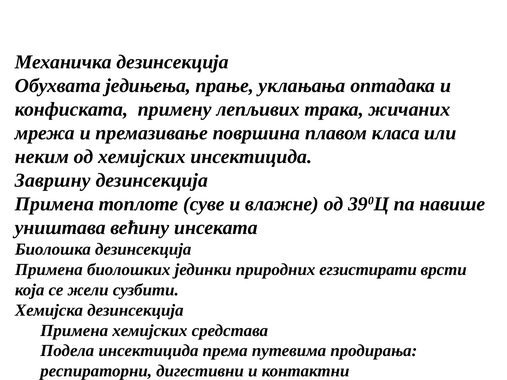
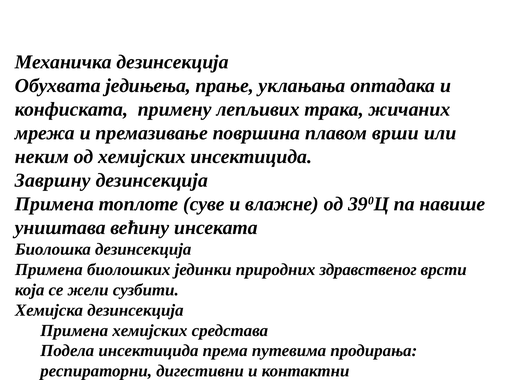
класа: класа -> врши (396, 133)
егзистирати: егзистирати -> здравственог (368, 270)
